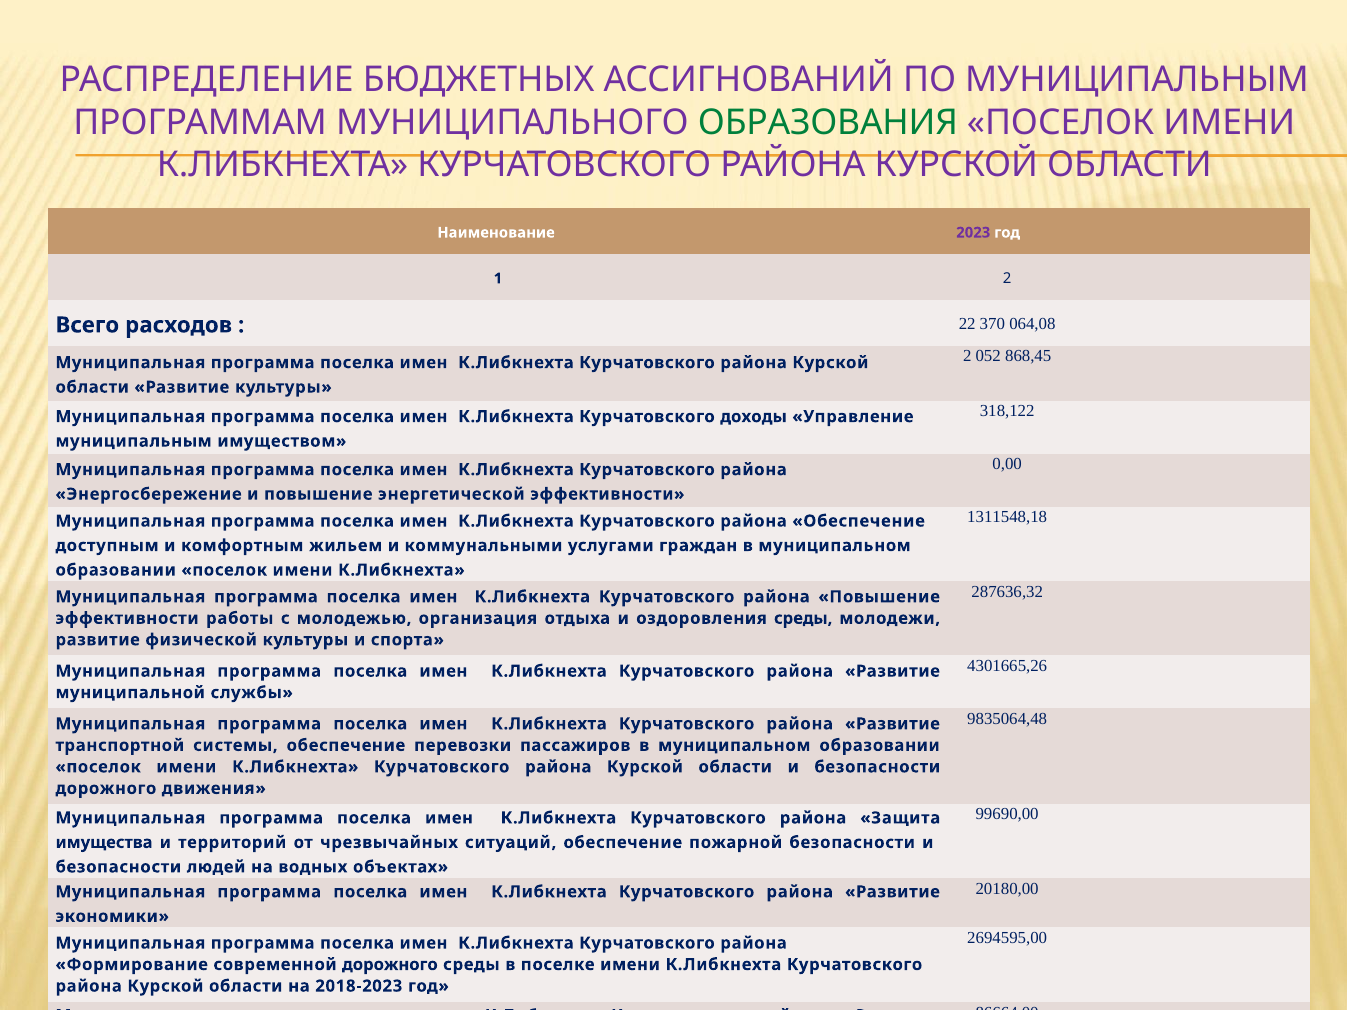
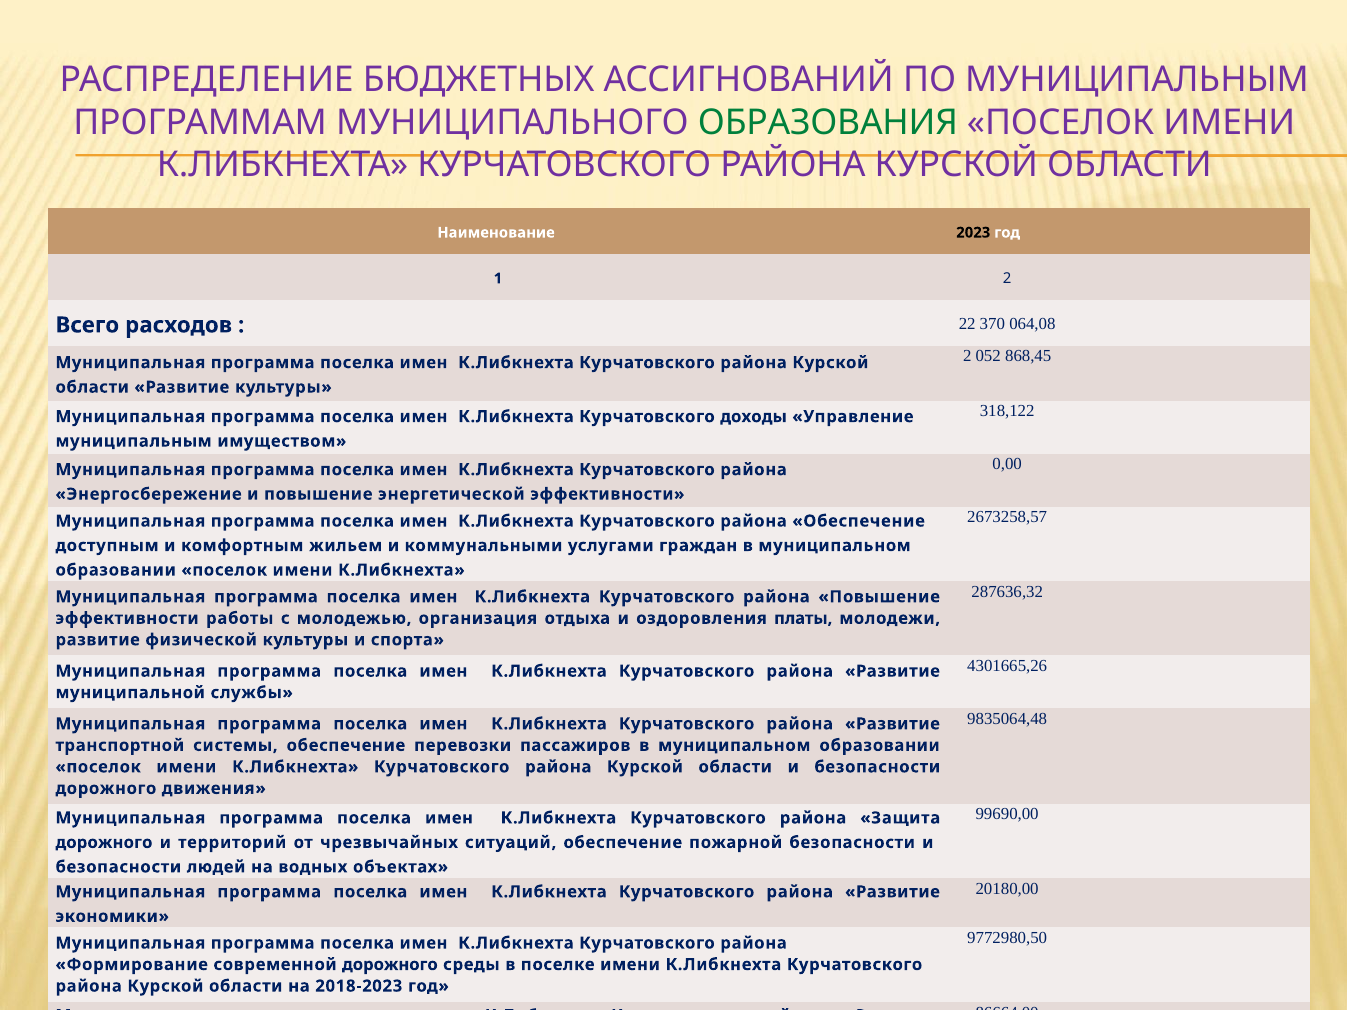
2023 colour: purple -> black (973, 233)
1311548,18: 1311548,18 -> 2673258,57 (1007, 518)
оздоровления среды: среды -> платы (803, 618)
имущества: имущества -> дорожного (104, 843)
2694595,00: 2694595,00 -> 9772980,50 (1007, 938)
